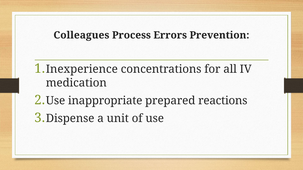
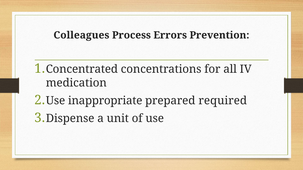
Inexperience: Inexperience -> Concentrated (82, 69)
reactions: reactions -> required (223, 101)
